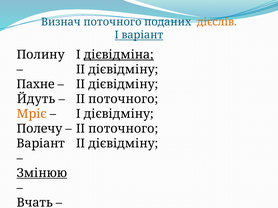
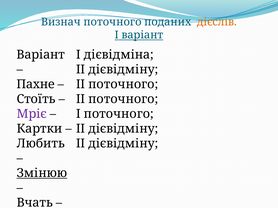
Полину: Полину -> Варіант (41, 55)
дієвідміна underline: present -> none (119, 55)
дієвідміну: дієвідміну -> поточного (123, 84)
Йдуть: Йдуть -> Стоїть (36, 99)
Мріє colour: orange -> purple (32, 114)
I дієвідміну: дієвідміну -> поточного (119, 114)
Полечу: Полечу -> Картки (39, 129)
поточного: поточного -> дієвідміну (123, 129)
Варіант: Варіант -> Любить (41, 144)
